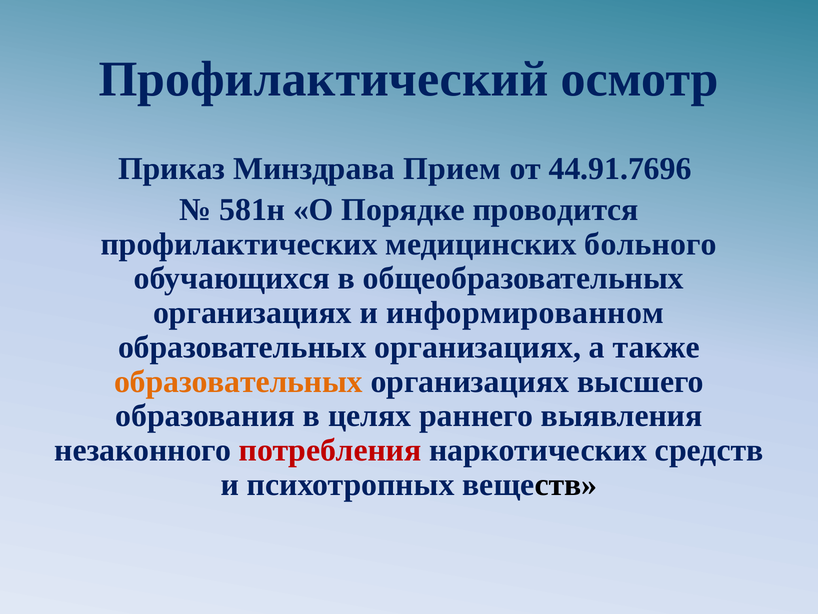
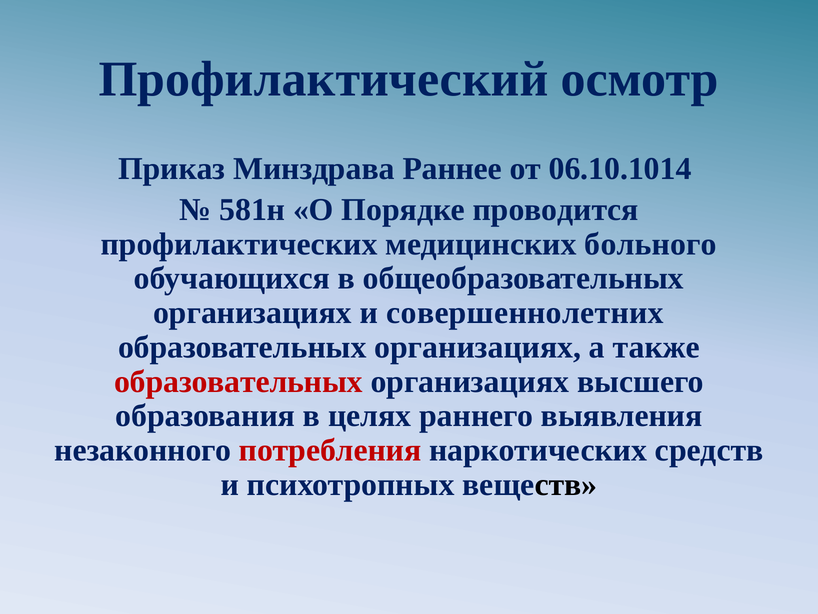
Прием: Прием -> Раннее (452, 169)
44.91.7696: 44.91.7696 -> 06.10.1014 (620, 169)
информированном: информированном -> совершеннолетних (525, 313)
образовательных colour: orange -> red (238, 381)
